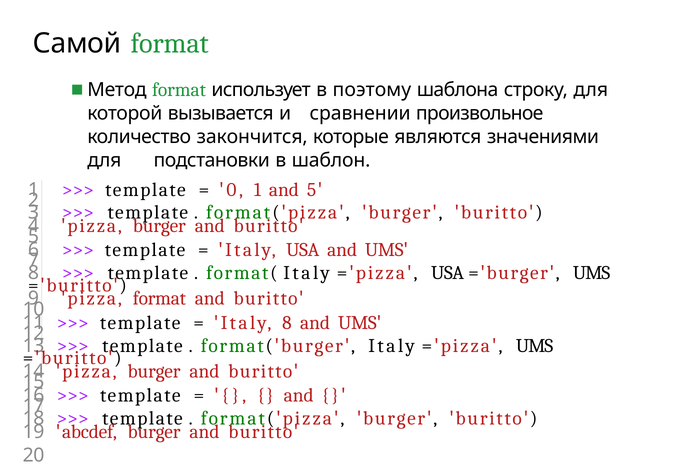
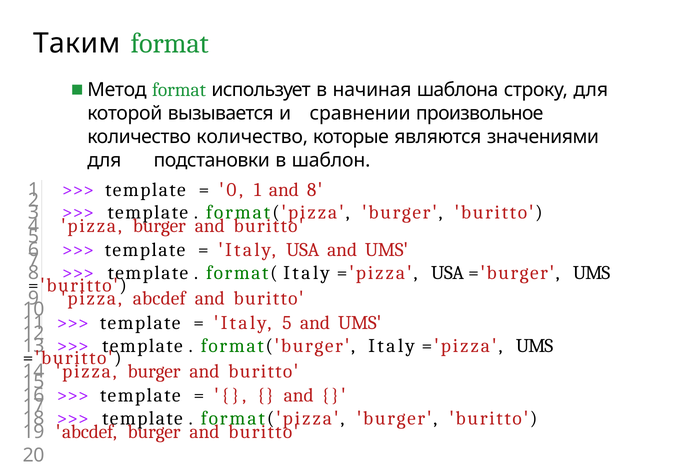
Самой: Самой -> Таким (77, 43)
поэтому: поэтому -> начиная (372, 90)
количество закончится: закончится -> количество (252, 137)
and 5: 5 -> 8 (312, 190)
format: format -> abcdef (159, 299)
Italy 8: 8 -> 5 (287, 323)
